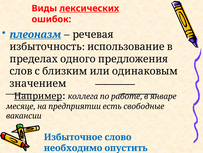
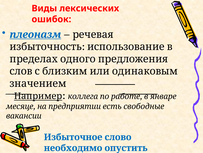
лексических underline: present -> none (89, 8)
